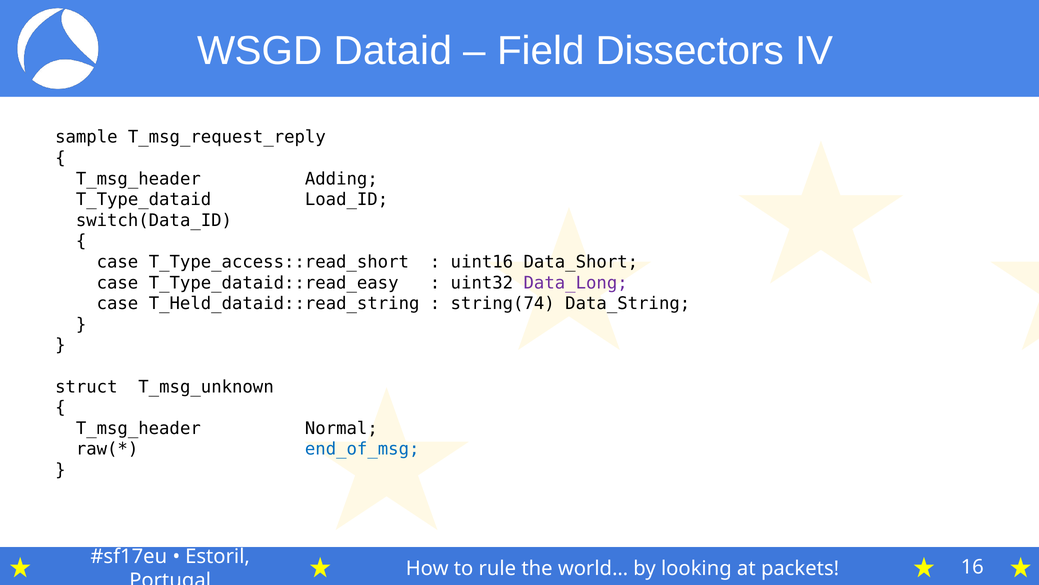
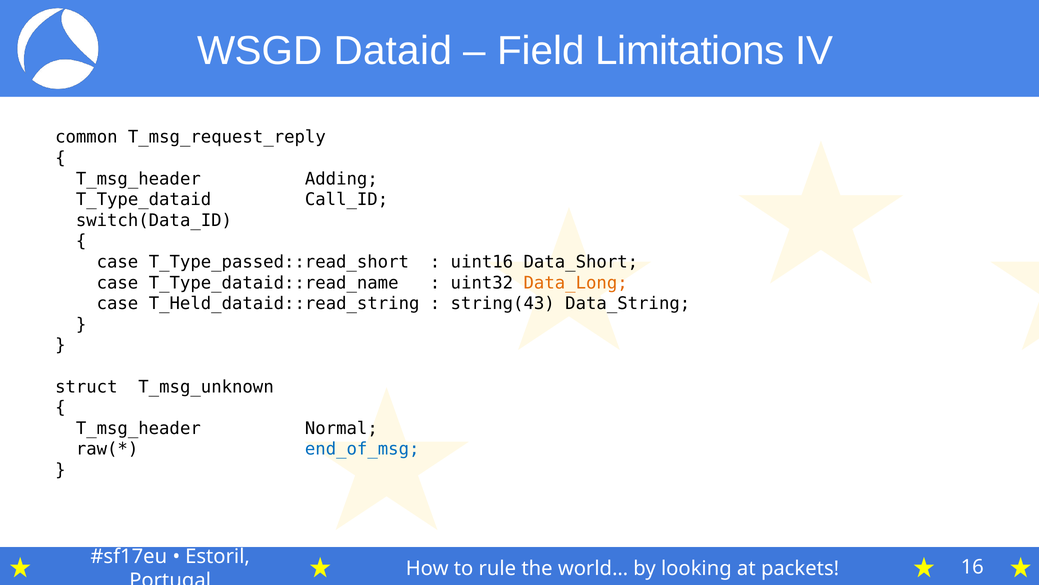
Dissectors: Dissectors -> Limitations (690, 51)
sample: sample -> common (86, 137)
Load_ID: Load_ID -> Call_ID (347, 199)
T_Type_access::read_short: T_Type_access::read_short -> T_Type_passed::read_short (279, 262)
T_Type_dataid::read_easy: T_Type_dataid::read_easy -> T_Type_dataid::read_name (274, 283)
Data_Long colour: purple -> orange (576, 283)
string(74: string(74 -> string(43 (503, 303)
